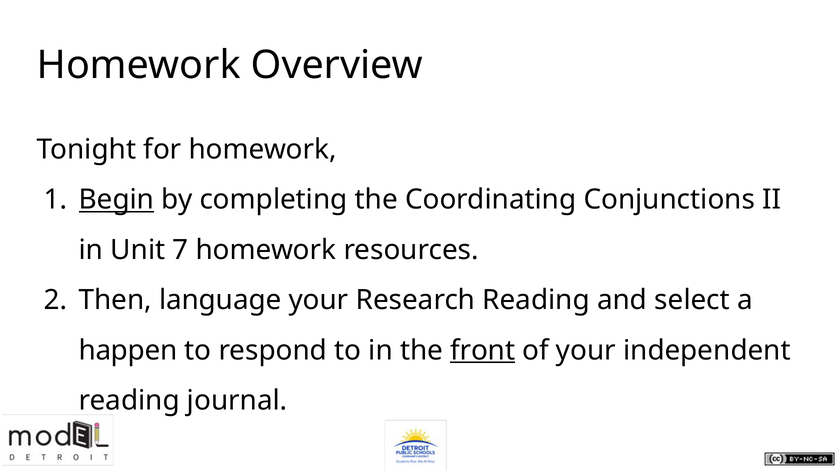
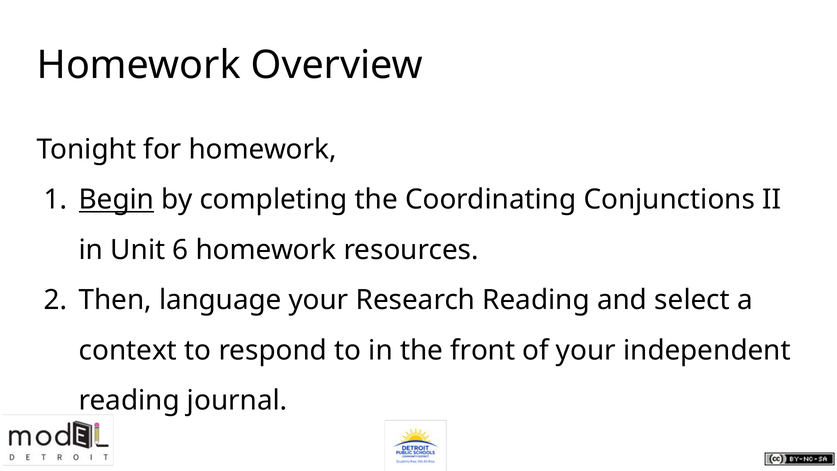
7: 7 -> 6 (180, 250)
happen: happen -> context (128, 350)
front underline: present -> none (483, 350)
